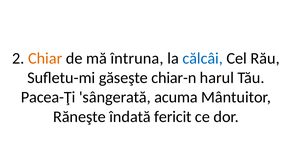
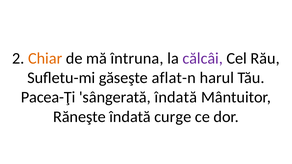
călcâi colour: blue -> purple (203, 58)
chiar-n: chiar-n -> aflat-n (174, 78)
sângerată acuma: acuma -> îndată (176, 97)
fericit: fericit -> curge (173, 117)
